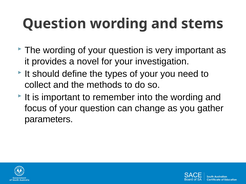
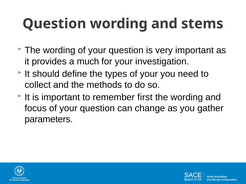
novel: novel -> much (88, 62)
into: into -> first (145, 98)
